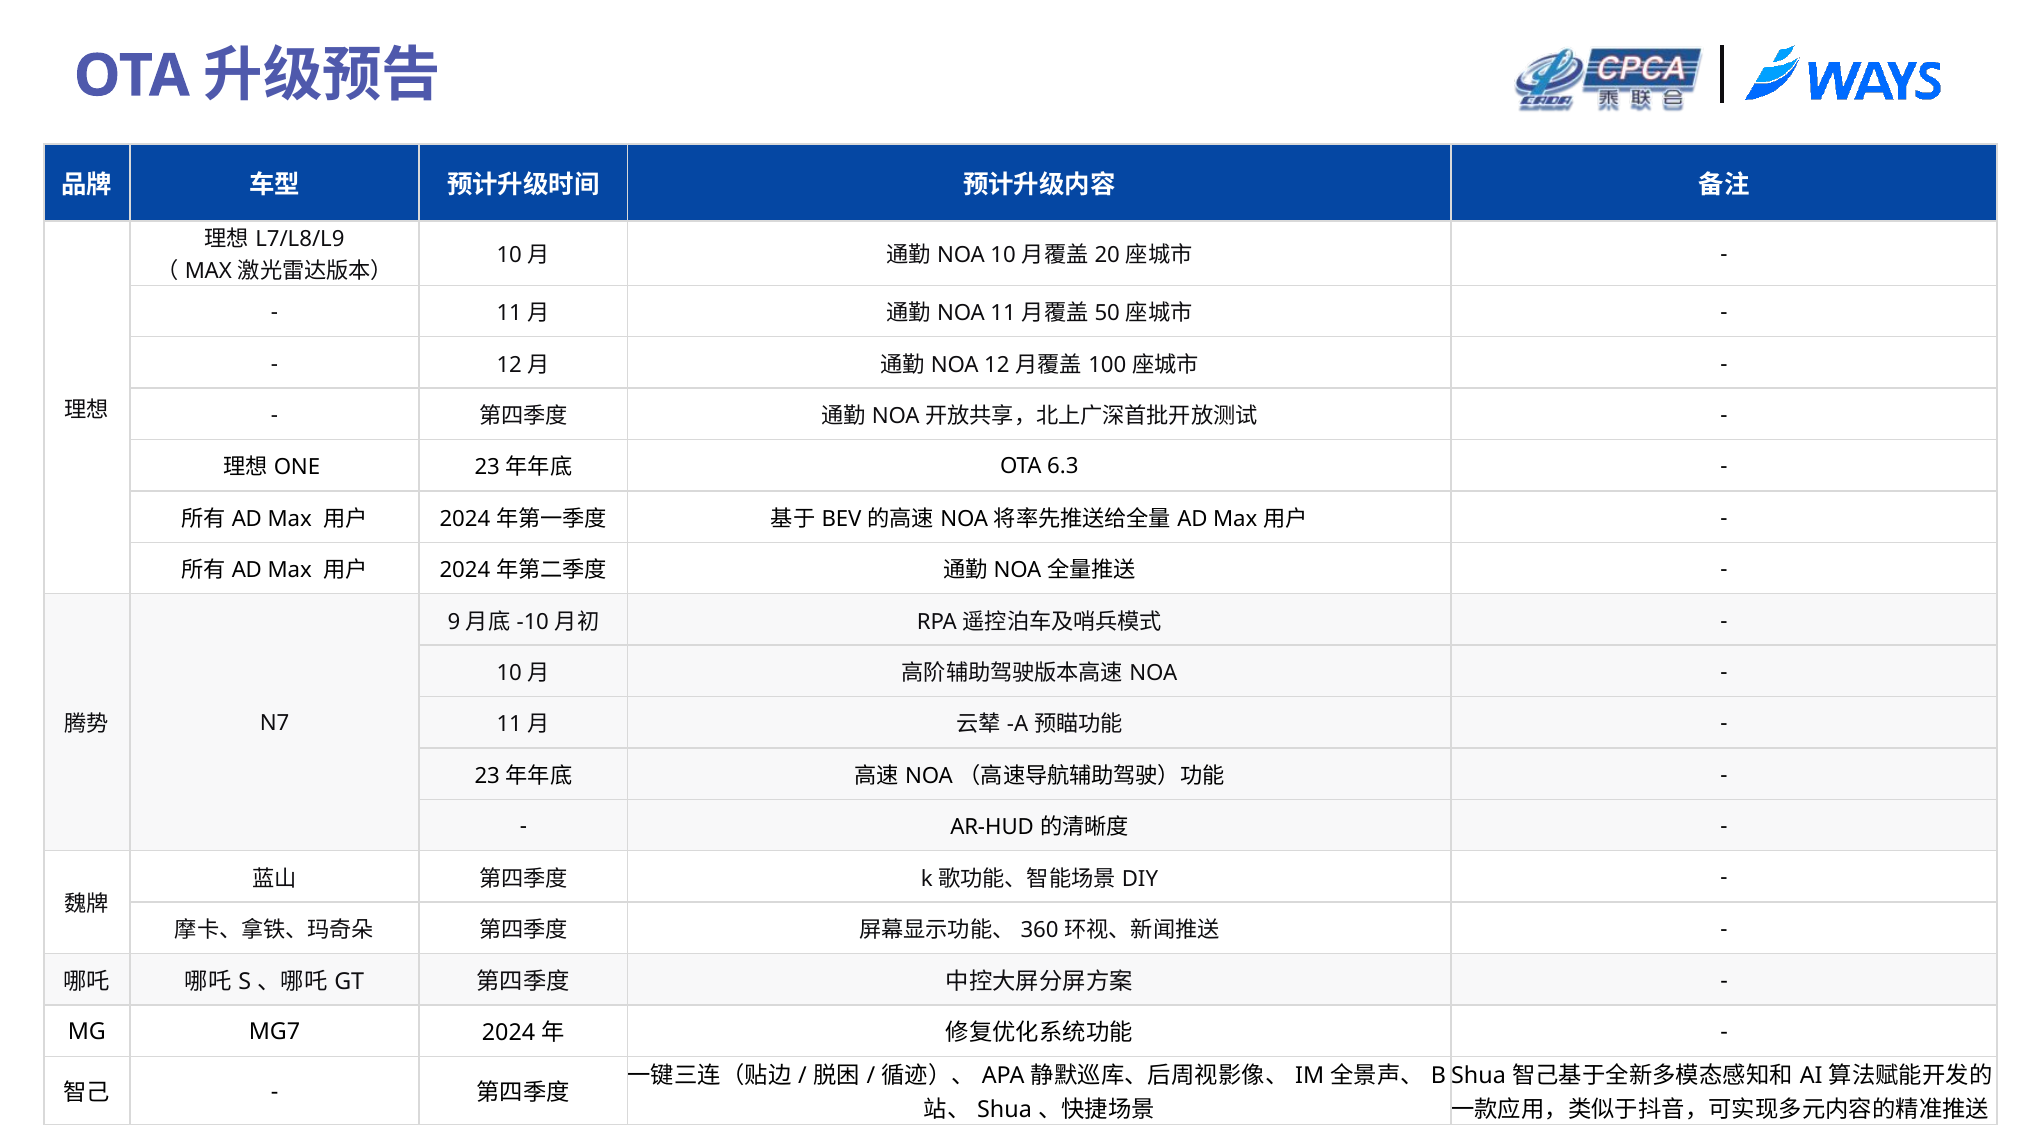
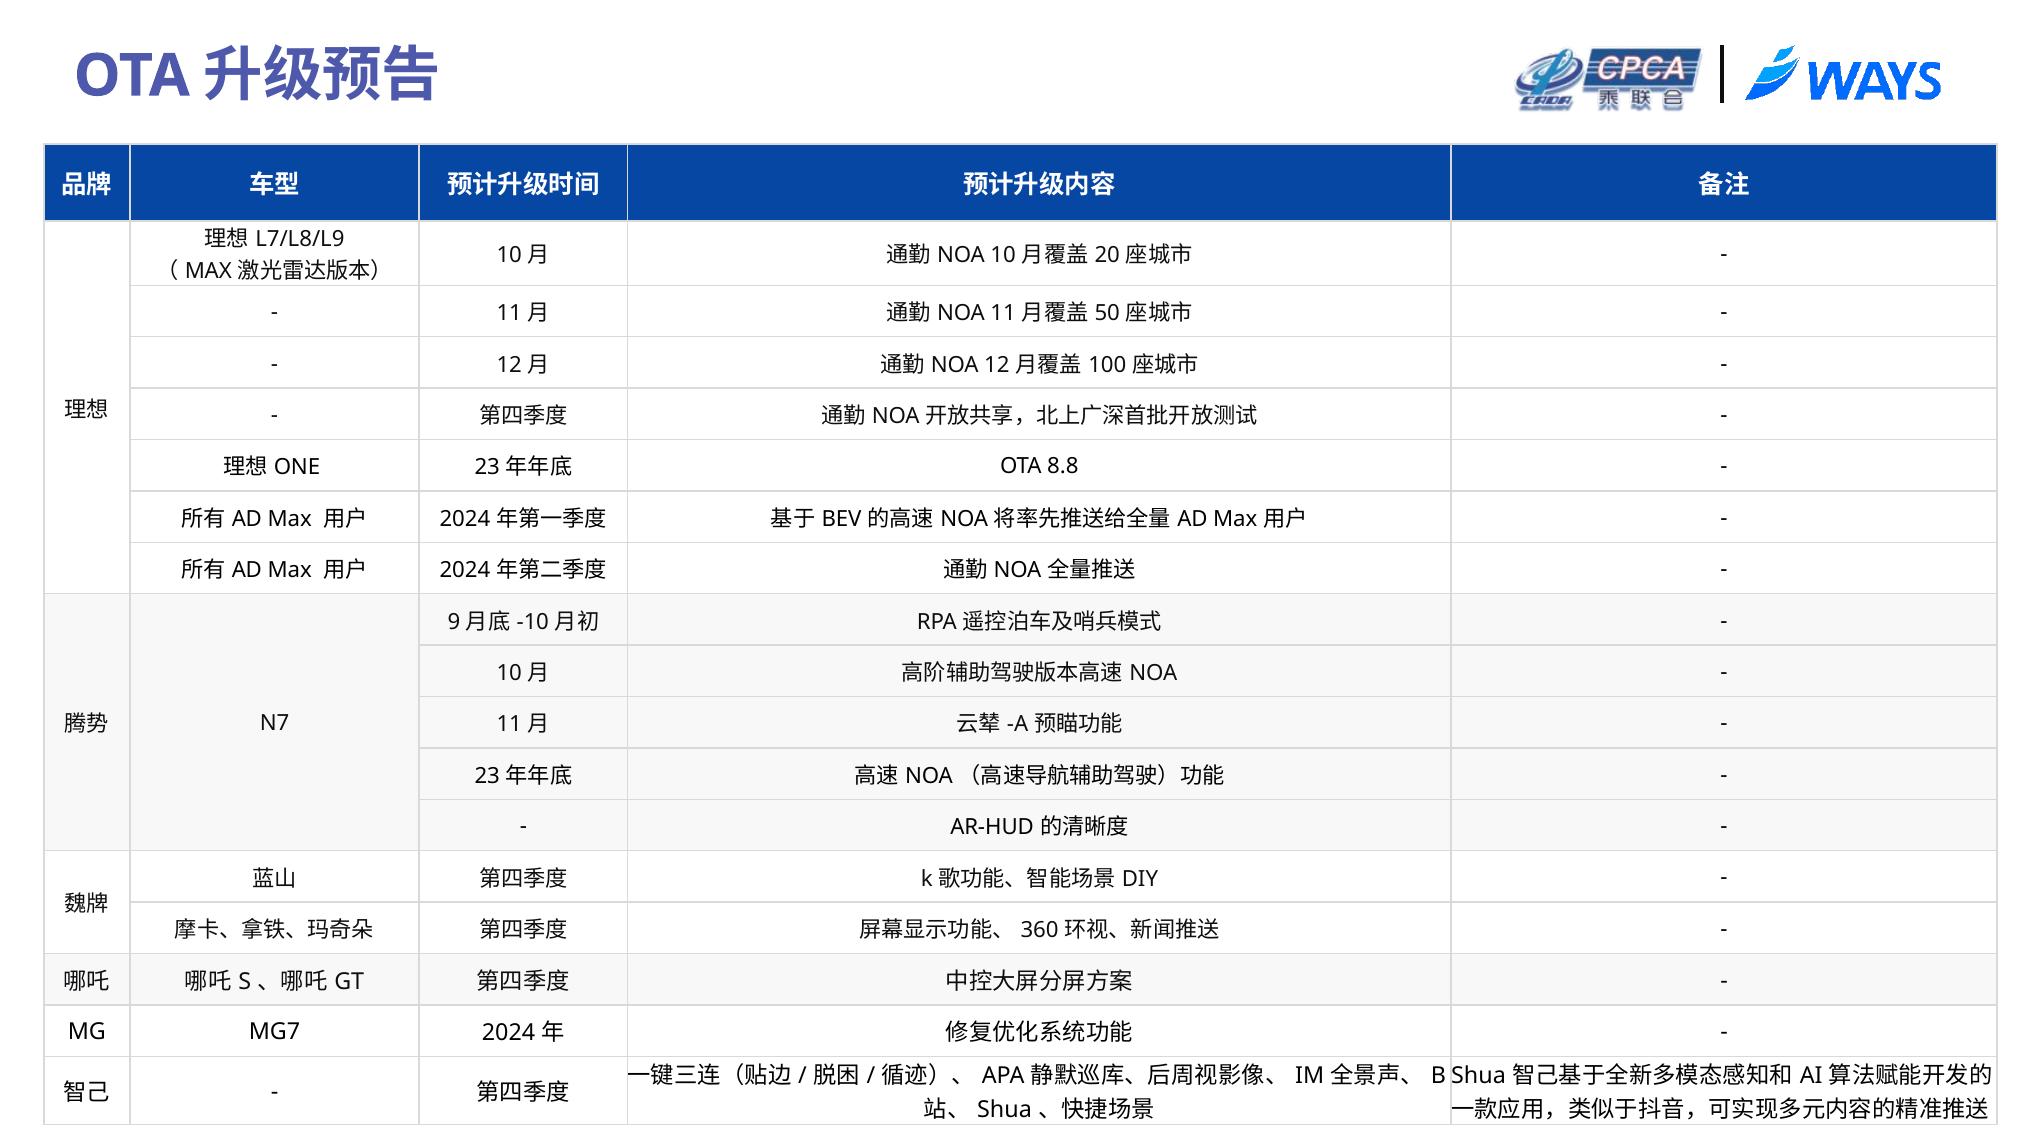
6.3: 6.3 -> 8.8 (1063, 466)
